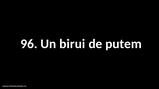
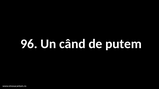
birui: birui -> când (72, 44)
